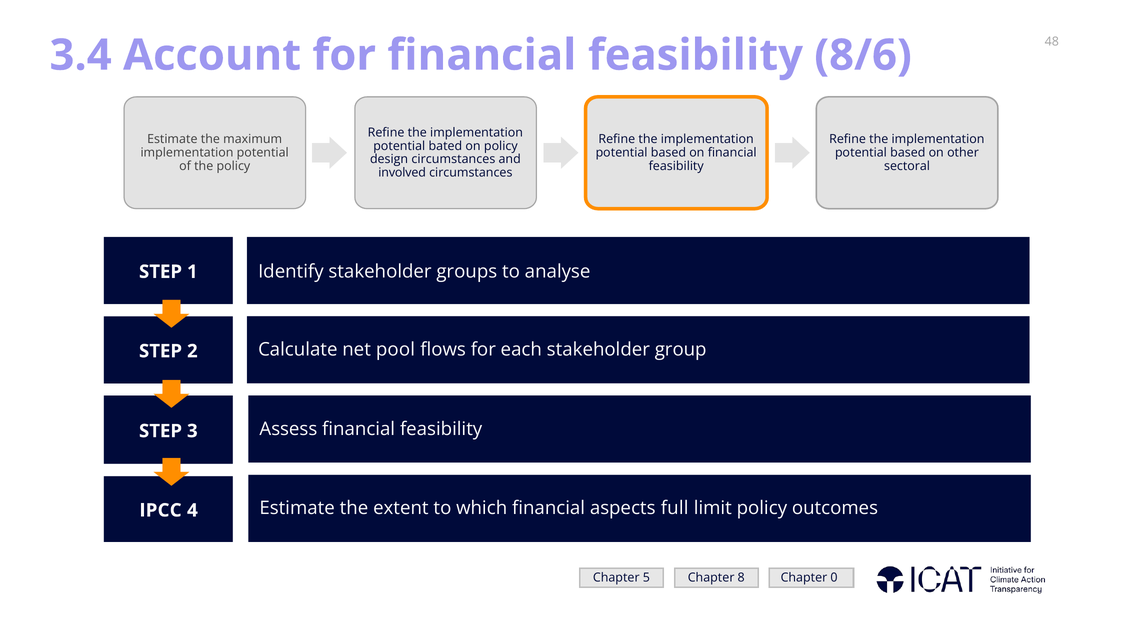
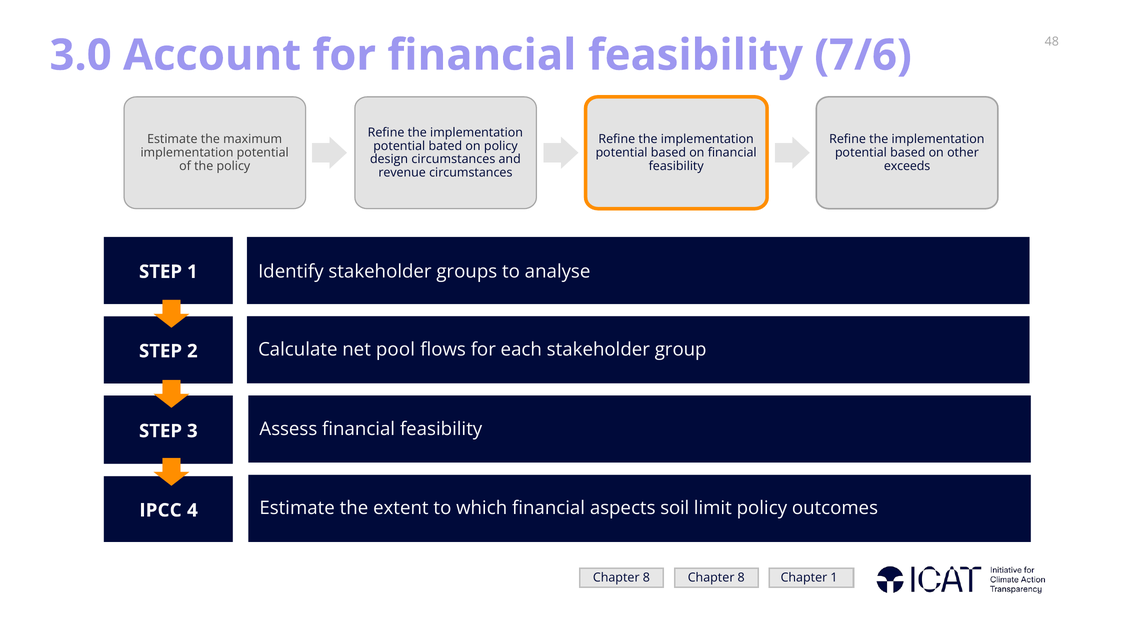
3.4: 3.4 -> 3.0 (81, 55)
8/6: 8/6 -> 7/6 (863, 55)
sectoral: sectoral -> exceeds (907, 166)
involved: involved -> revenue (402, 173)
full: full -> soil (675, 508)
5: 5 -> 8 (646, 578)
Chapter 0: 0 -> 1 (834, 578)
